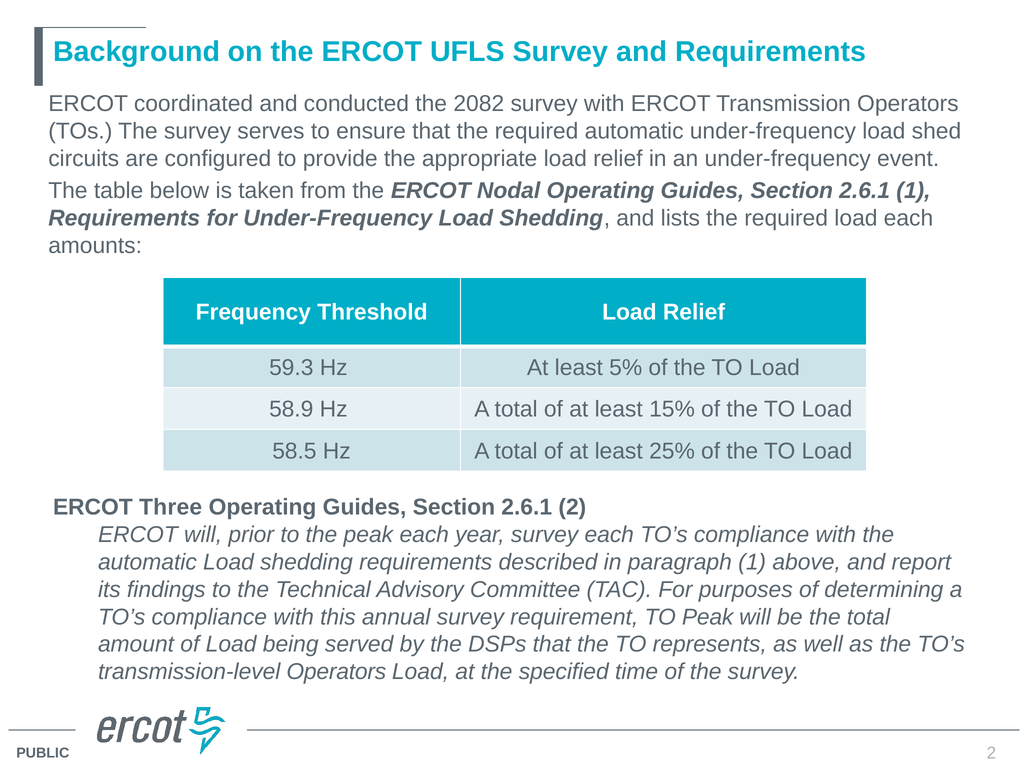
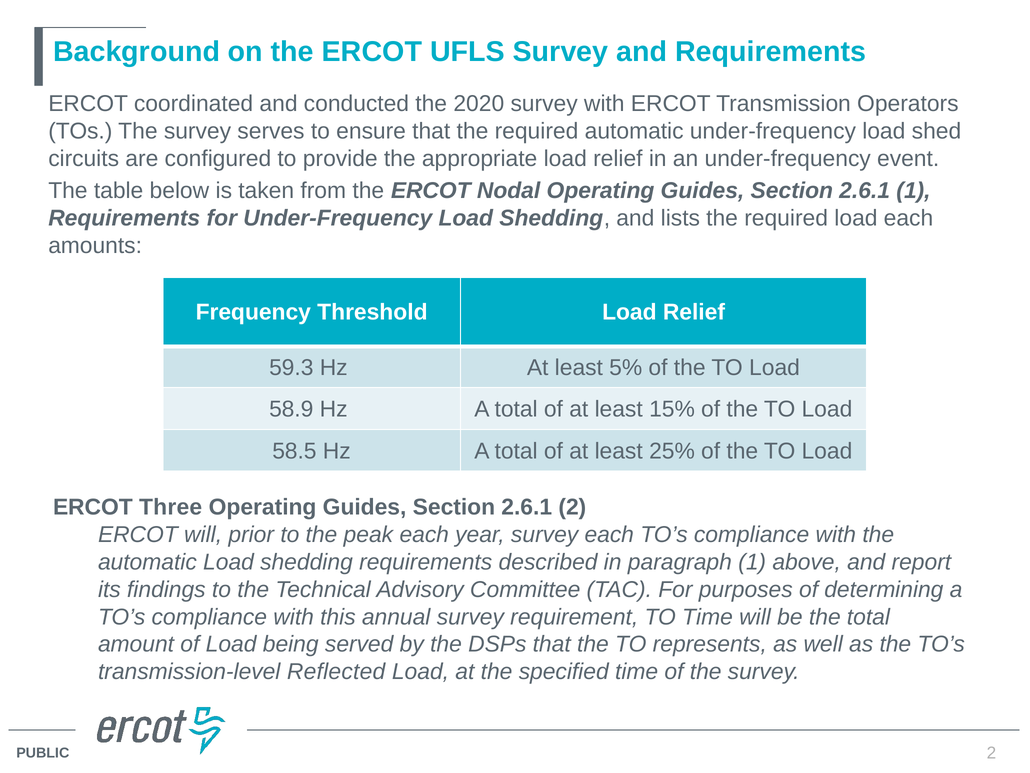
2082: 2082 -> 2020 (479, 104)
TO Peak: Peak -> Time (708, 617)
transmission-level Operators: Operators -> Reflected (336, 671)
